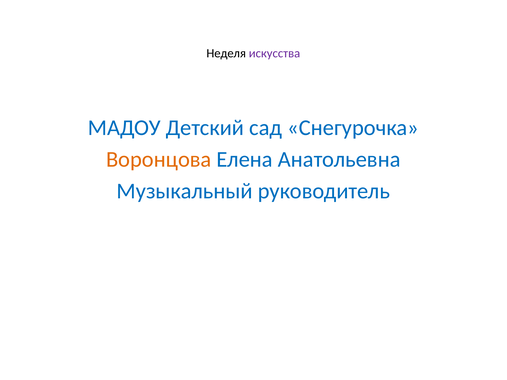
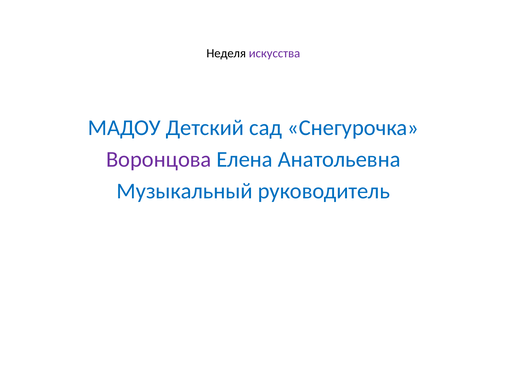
Воронцова colour: orange -> purple (159, 159)
